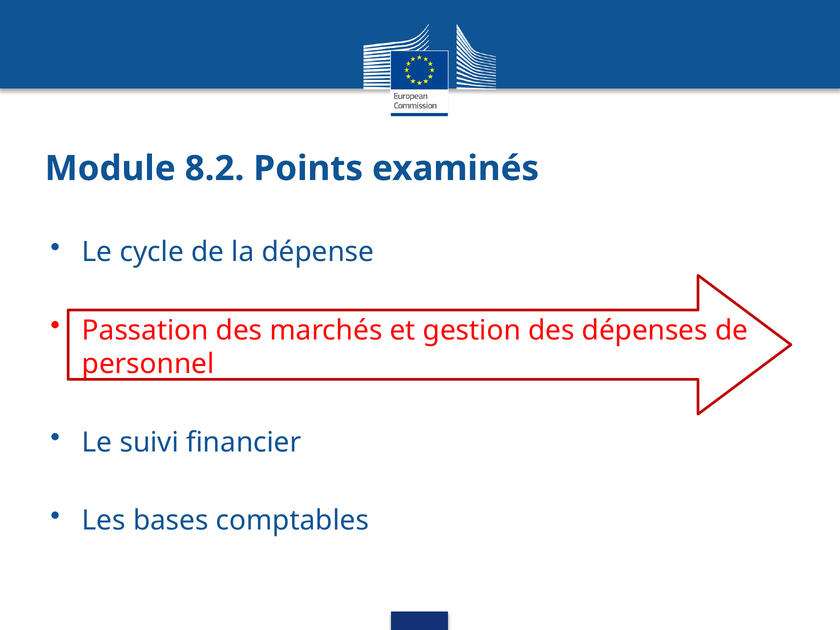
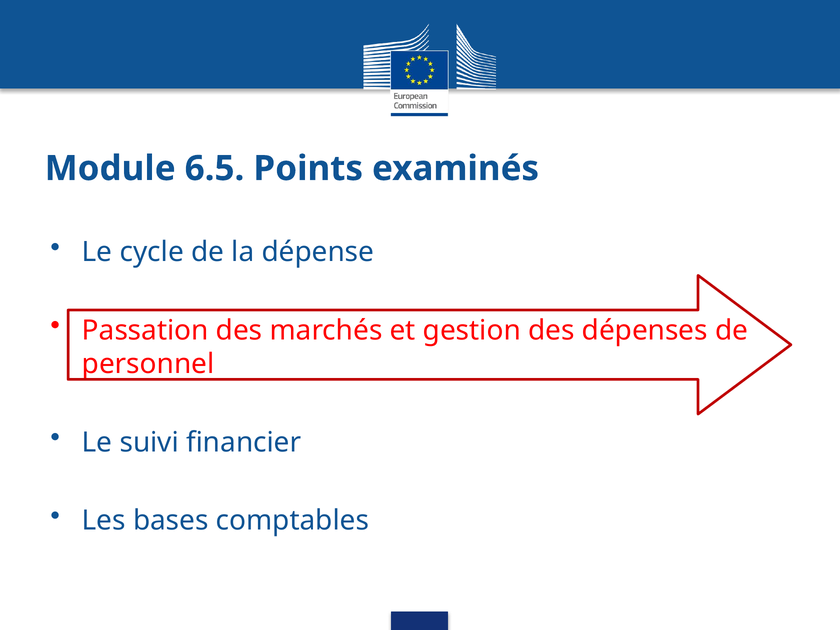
8.2: 8.2 -> 6.5 (215, 169)
